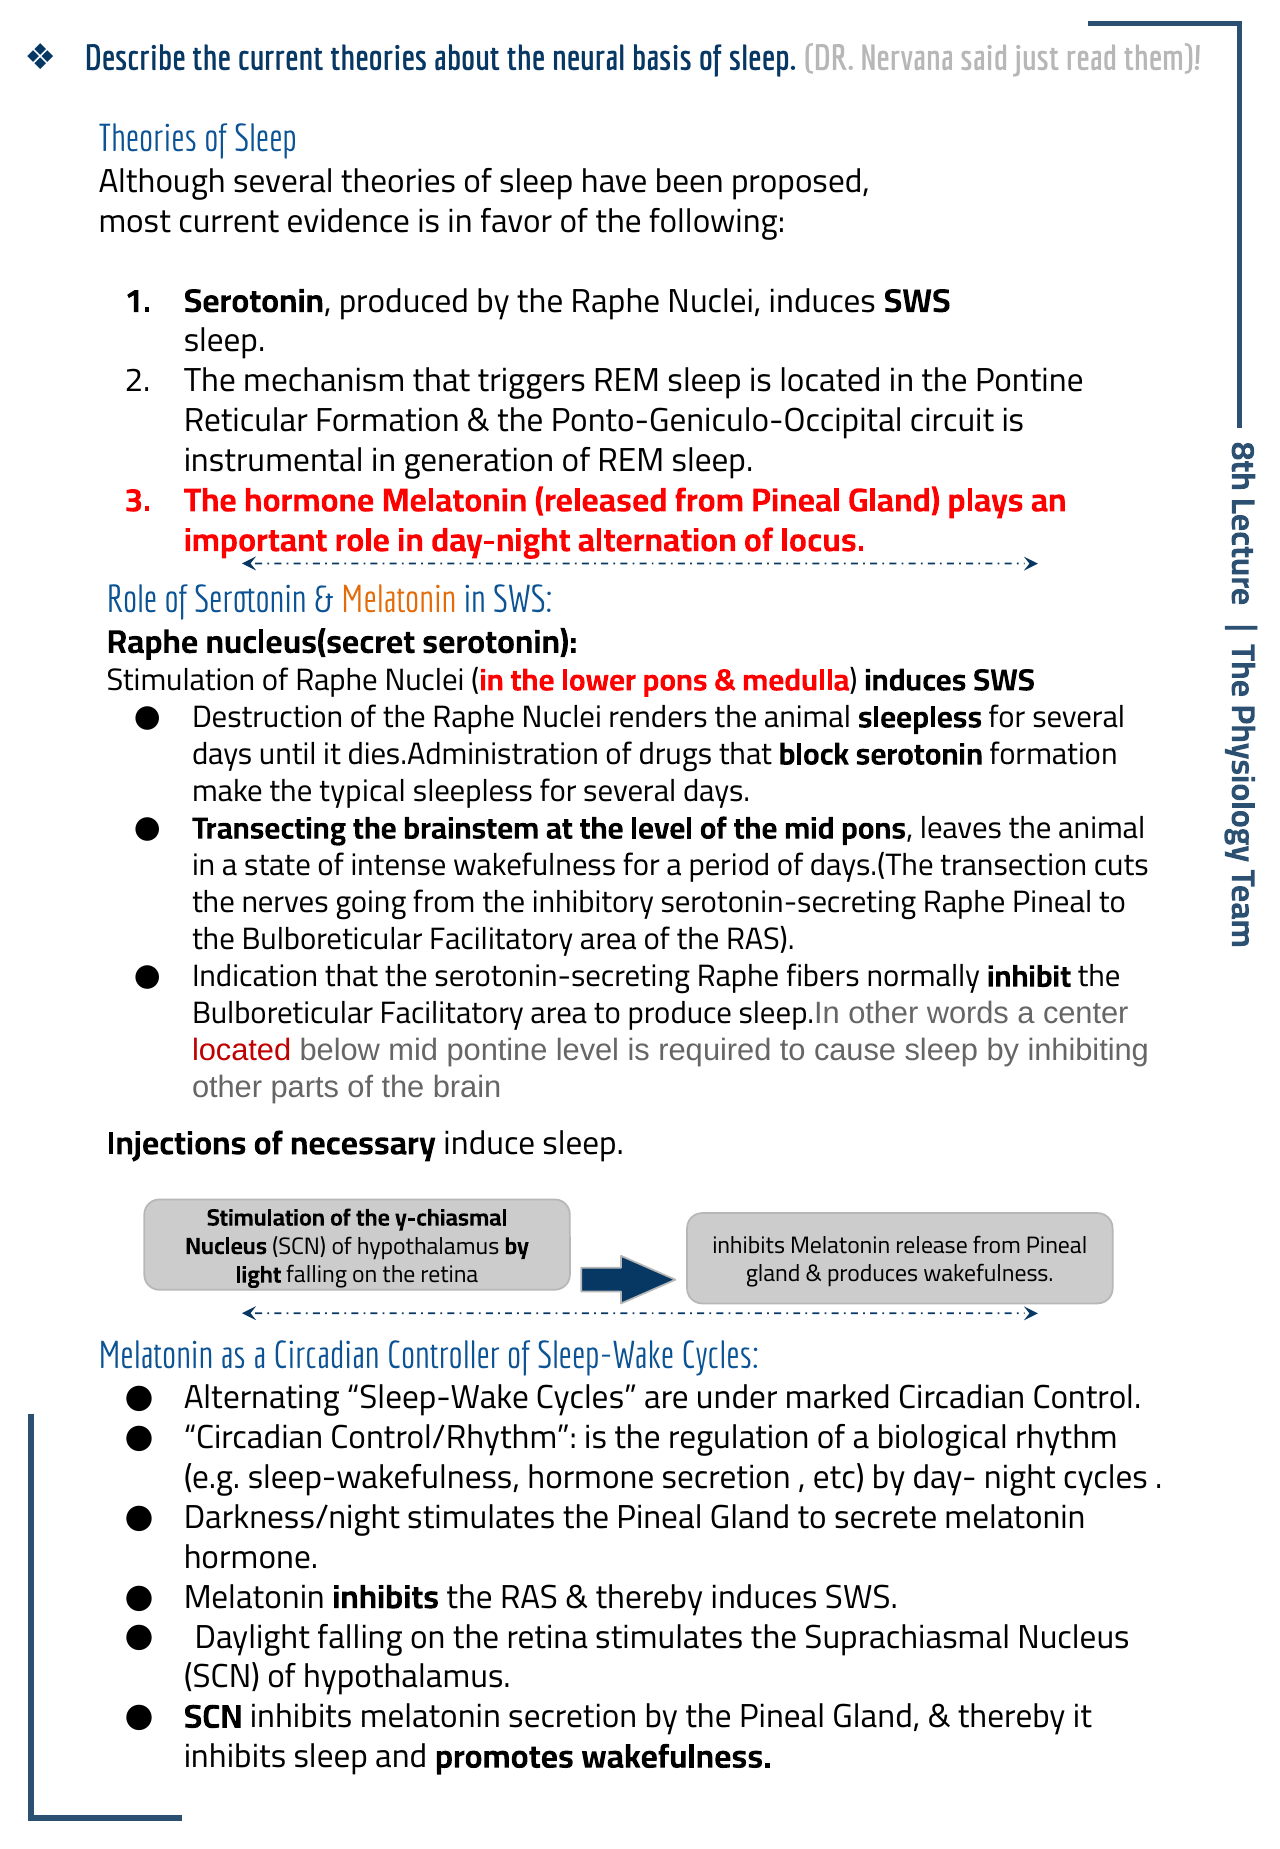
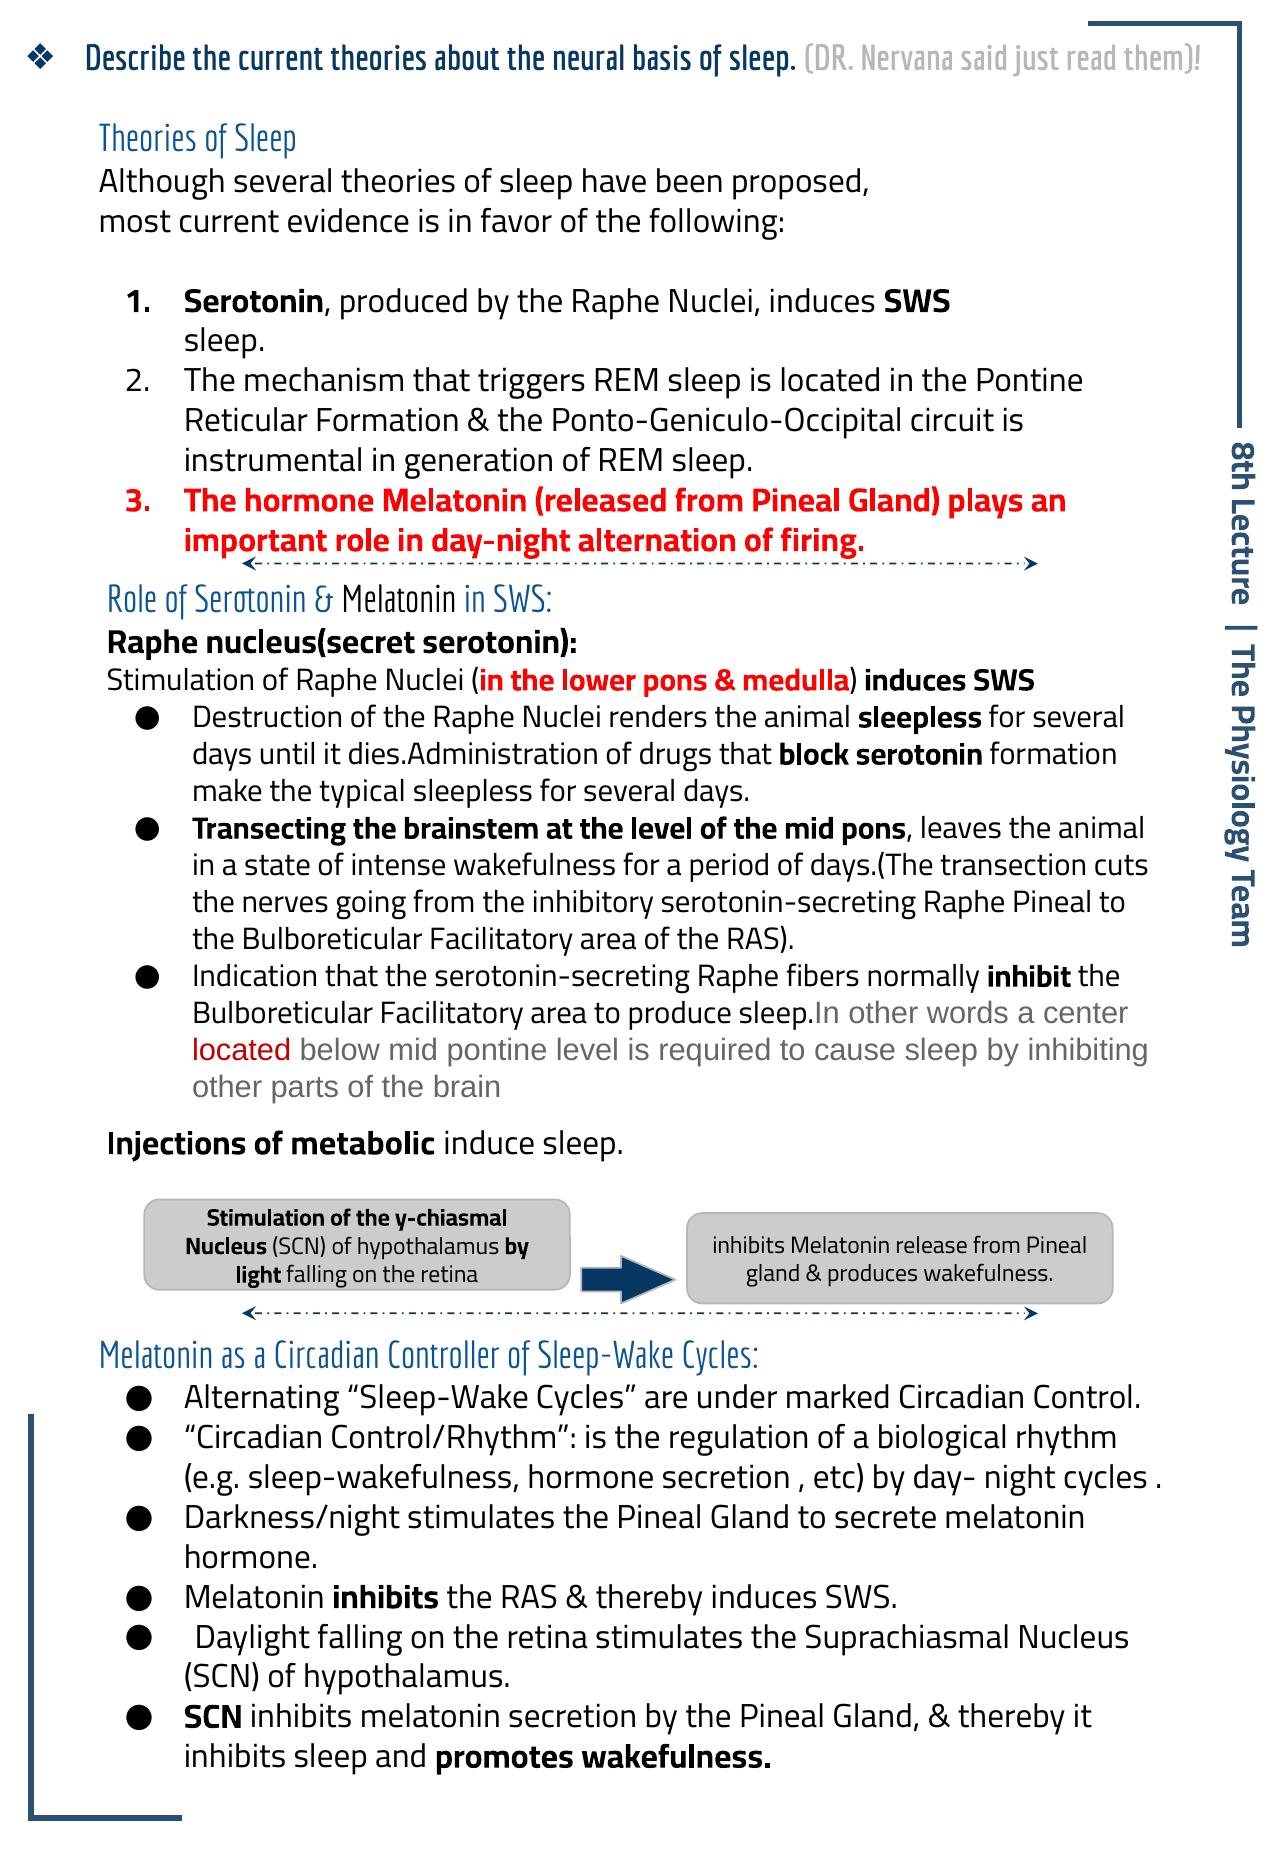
locus: locus -> firing (823, 540)
Melatonin colour: orange -> black (399, 599)
necessary: necessary -> metabolic (363, 1143)
